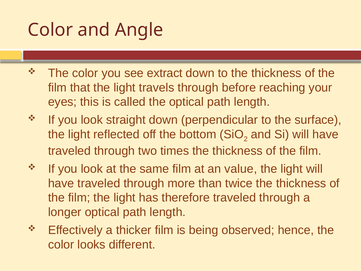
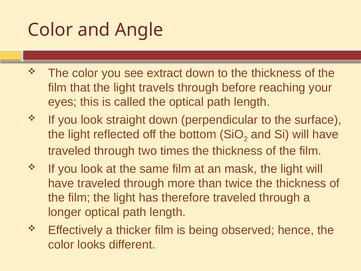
value: value -> mask (241, 169)
